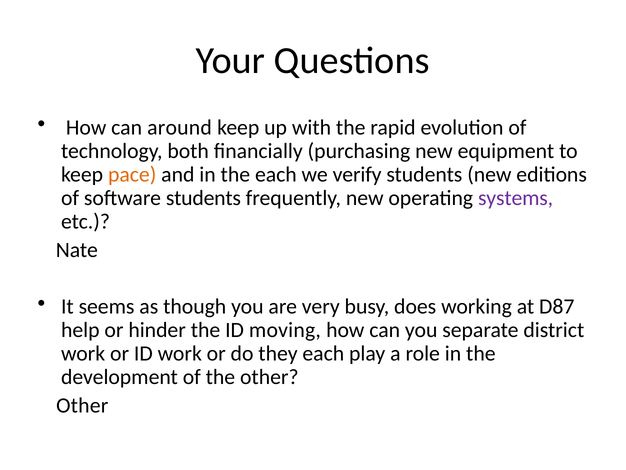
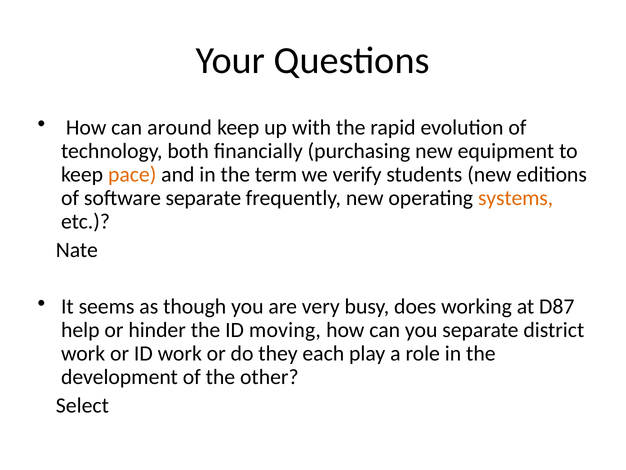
the each: each -> term (276, 174)
software students: students -> separate (203, 198)
systems colour: purple -> orange (516, 198)
Other: Other -> Select (82, 405)
